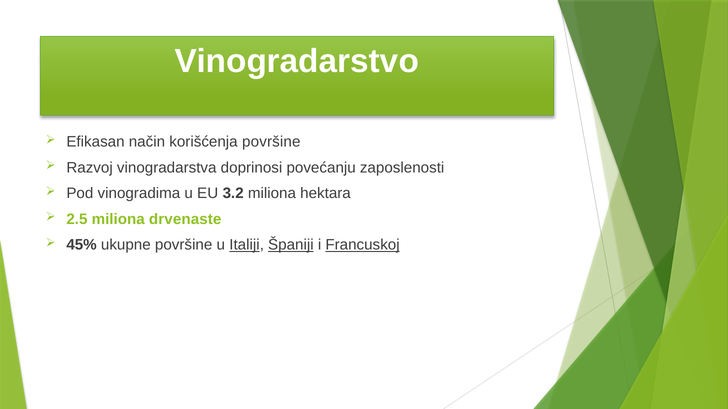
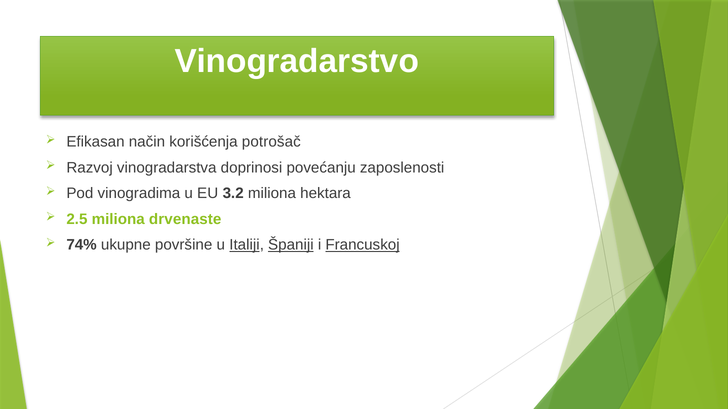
korišćenja površine: površine -> potrošač (271, 142)
45%: 45% -> 74% (82, 245)
